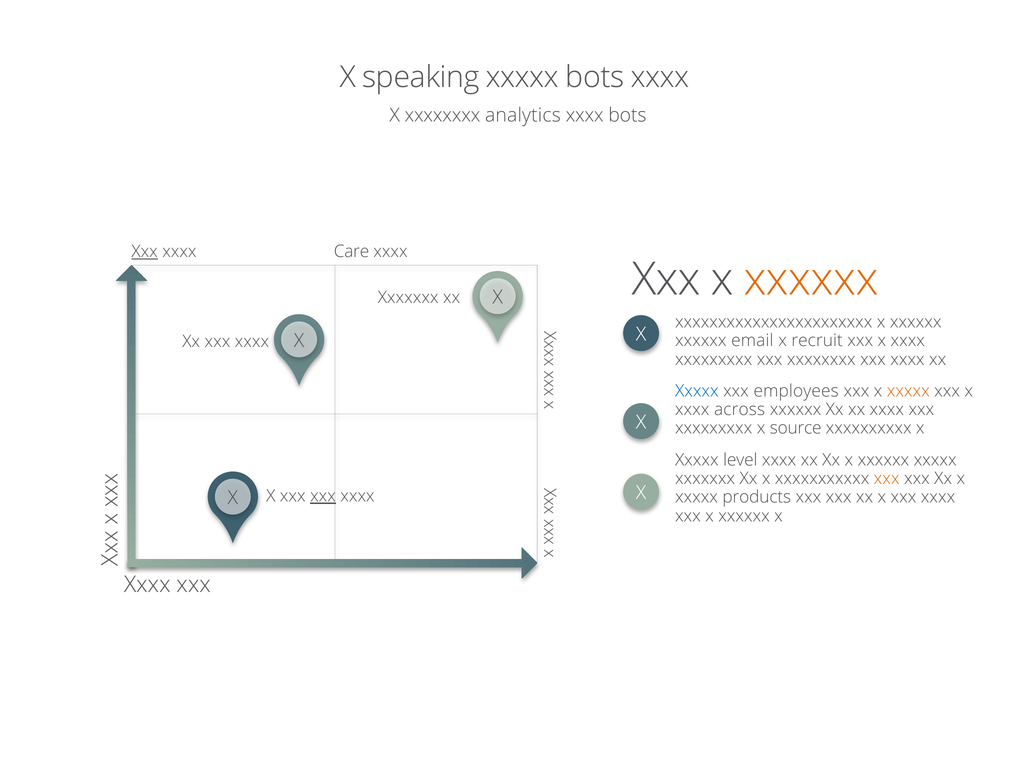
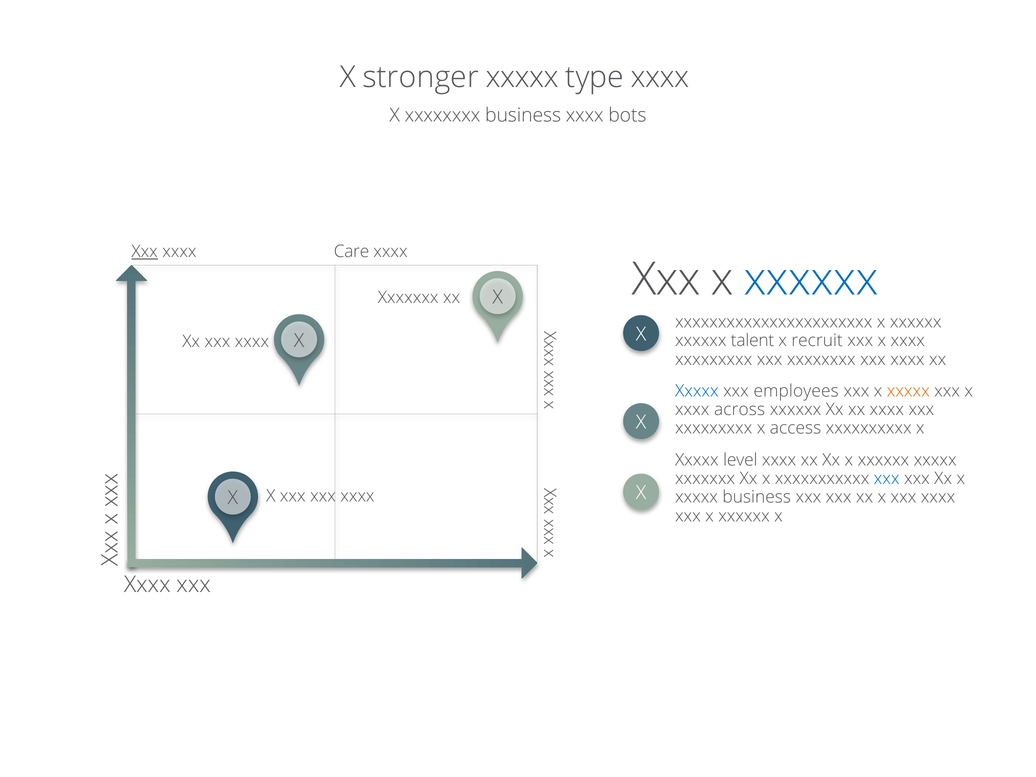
speaking: speaking -> stronger (421, 77)
xxxxx bots: bots -> type (595, 77)
xxxxxxxx analytics: analytics -> business (523, 115)
xxxxxx colour: orange -> blue (811, 280)
email: email -> talent (753, 341)
source: source -> access (796, 428)
xxx colour: orange -> blue (887, 479)
xxx underline: present -> none (323, 496)
xxxxx products: products -> business (757, 497)
